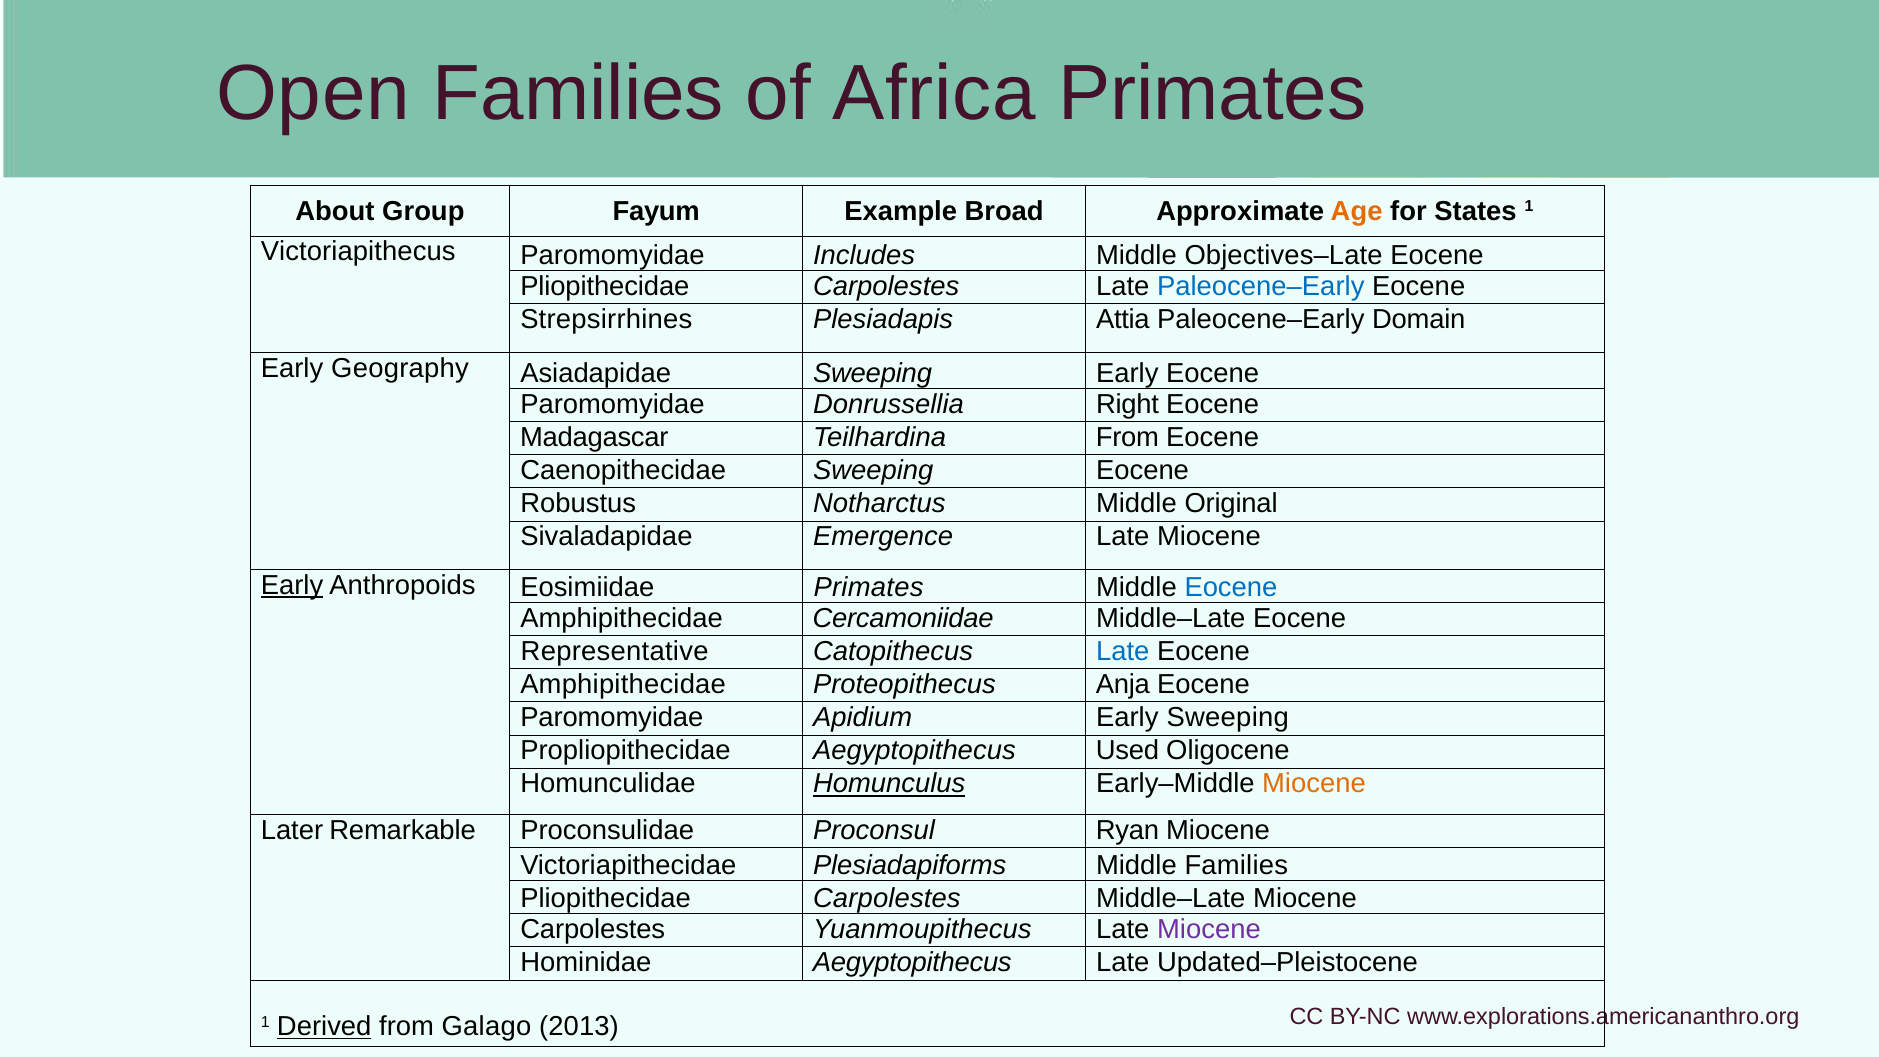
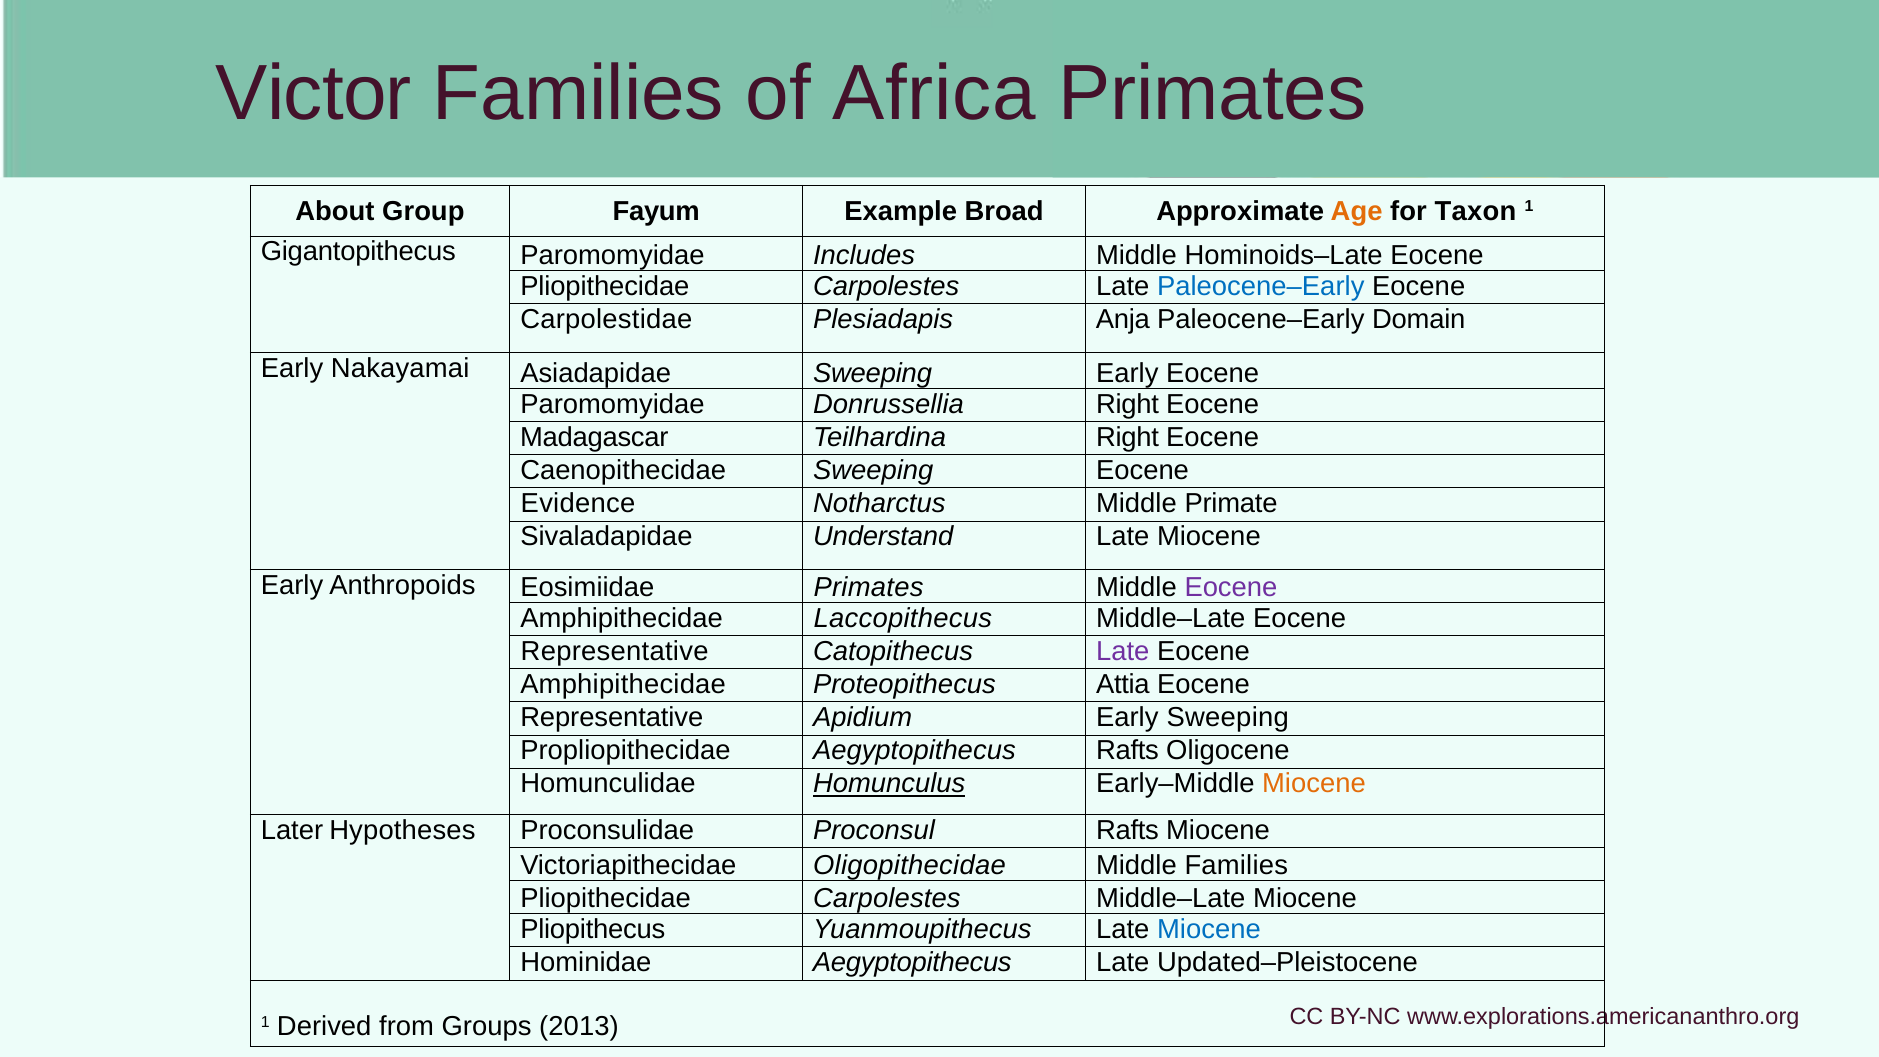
Open: Open -> Victor (314, 93)
States: States -> Taxon (1475, 211)
Victoriapithecus: Victoriapithecus -> Gigantopithecus (358, 252)
Objectives–Late: Objectives–Late -> Hominoids–Late (1284, 256)
Strepsirrhines: Strepsirrhines -> Carpolestidae (606, 319)
Attia: Attia -> Anja (1123, 319)
Geography: Geography -> Nakayamai (400, 368)
Teilhardina From: From -> Right (1127, 438)
Robustus: Robustus -> Evidence (578, 504)
Original: Original -> Primate (1231, 504)
Emergence: Emergence -> Understand (883, 537)
Early underline: present -> none (292, 585)
Eocene colour: blue -> purple (1231, 588)
Cercamoniidae: Cercamoniidae -> Laccopithecus (903, 619)
Late colour: blue -> purple (1123, 652)
Anja: Anja -> Attia (1123, 685)
Paromomyidae: Paromomyidae -> Representative (612, 718)
Aegyptopithecus Used: Used -> Rafts (1127, 751)
Remarkable: Remarkable -> Hypotheses (402, 830)
Proconsul Ryan: Ryan -> Rafts (1127, 830)
Plesiadapiforms: Plesiadapiforms -> Oligopithecidae (909, 866)
Carpolestes: Carpolestes -> Pliopithecus (593, 930)
Miocene colour: purple -> blue (1209, 930)
Derived underline: present -> none (324, 1027)
Galago: Galago -> Groups (487, 1027)
